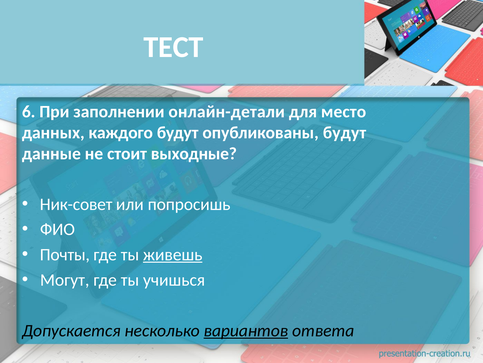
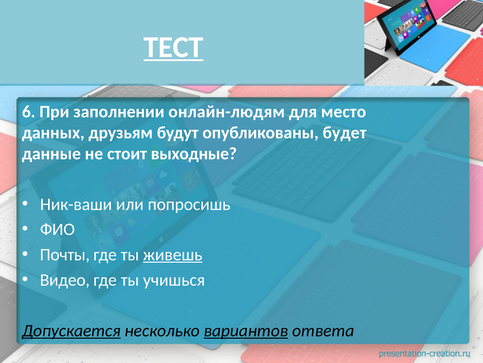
ТЕСТ underline: none -> present (174, 47)
онлайн-детали: онлайн-детали -> онлайн-людям (227, 112)
каждого: каждого -> друзьям (121, 132)
опубликованы будут: будут -> будет (345, 132)
Ник-совет: Ник-совет -> Ник-ваши (76, 204)
Могут: Могут -> Видео (65, 279)
Допускается underline: none -> present (71, 330)
